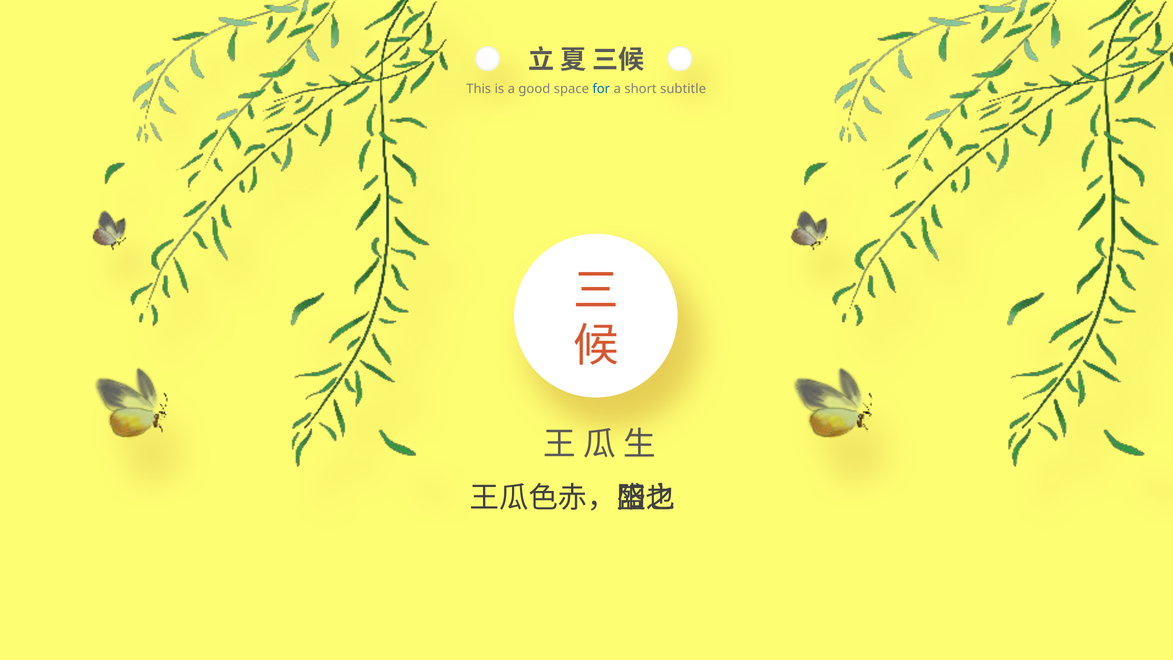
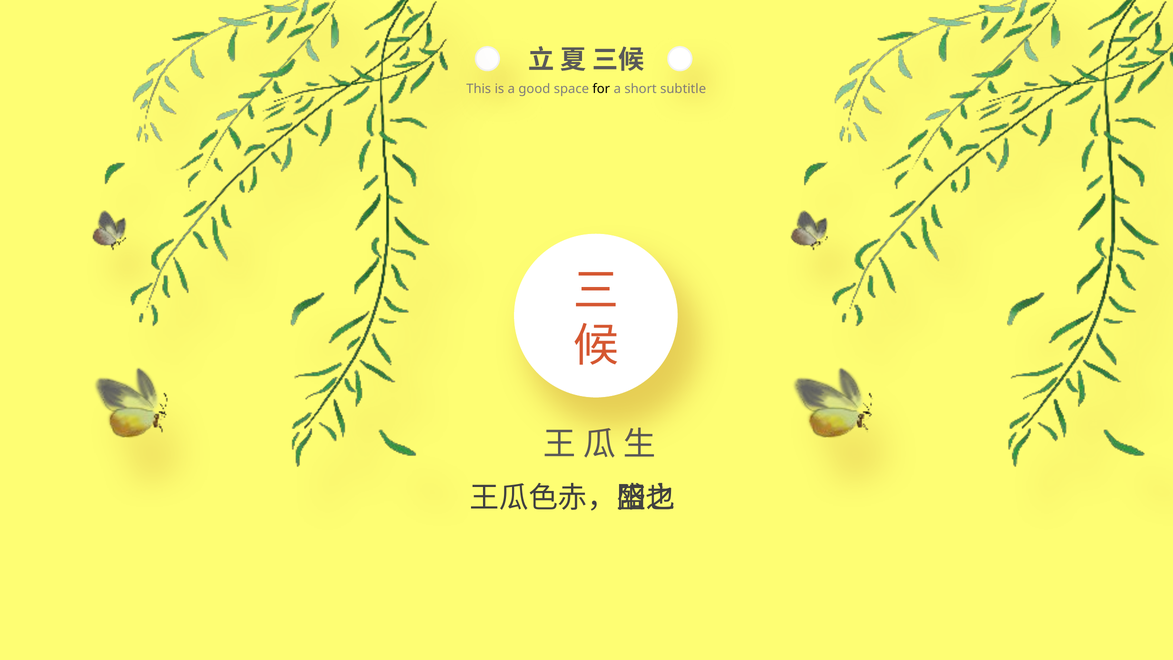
for colour: blue -> black (601, 89)
